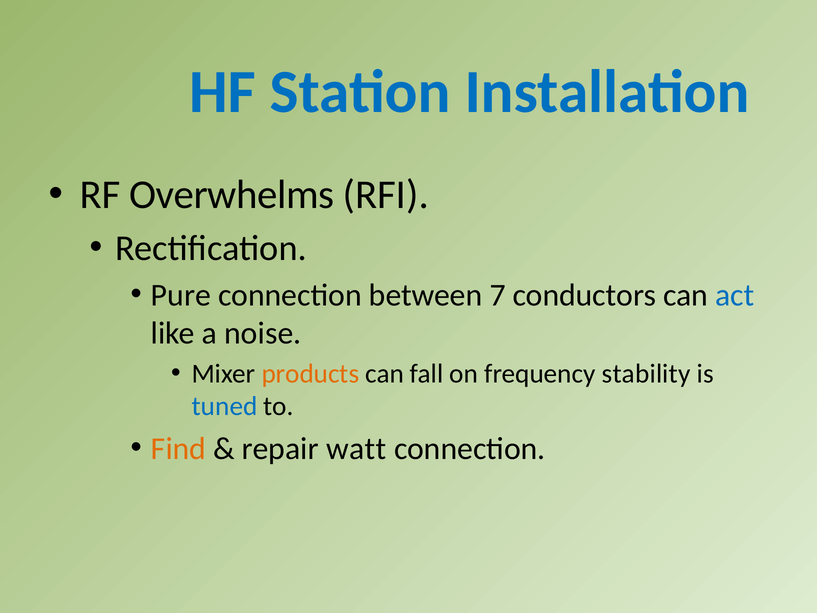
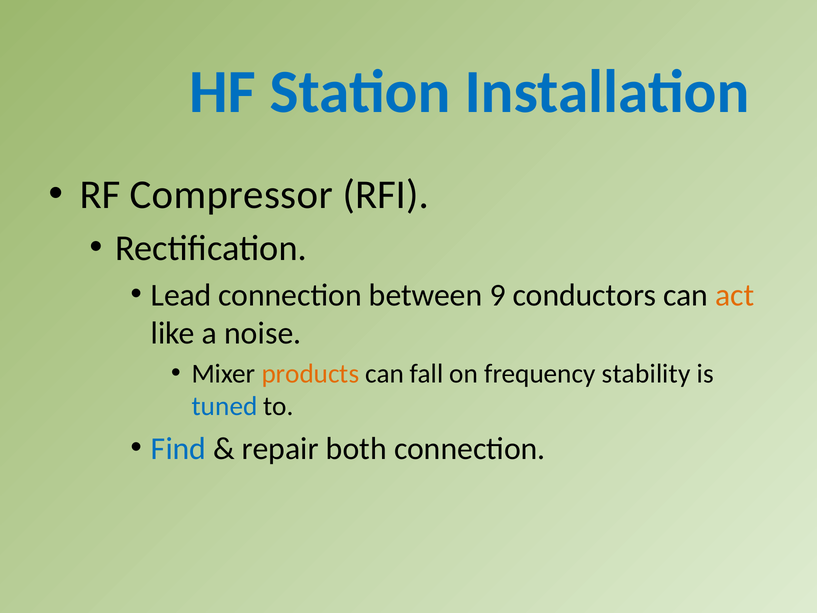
Overwhelms: Overwhelms -> Compressor (231, 195)
Pure: Pure -> Lead (181, 295)
7: 7 -> 9 (498, 295)
act colour: blue -> orange (735, 295)
Find colour: orange -> blue (179, 448)
watt: watt -> both (356, 448)
